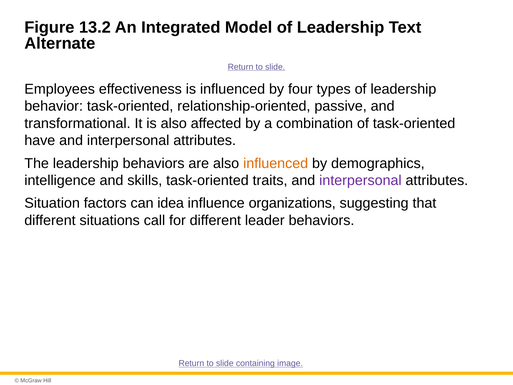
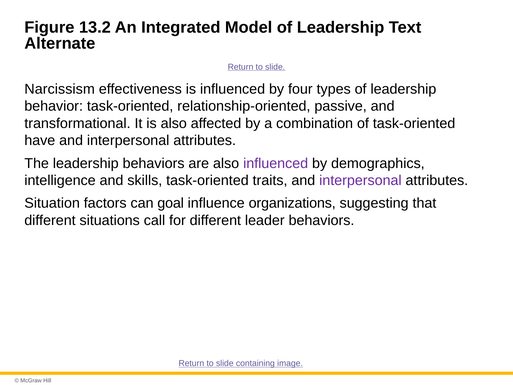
Employees: Employees -> Narcissism (60, 89)
influenced colour: orange -> purple (276, 163)
idea: idea -> goal (171, 203)
